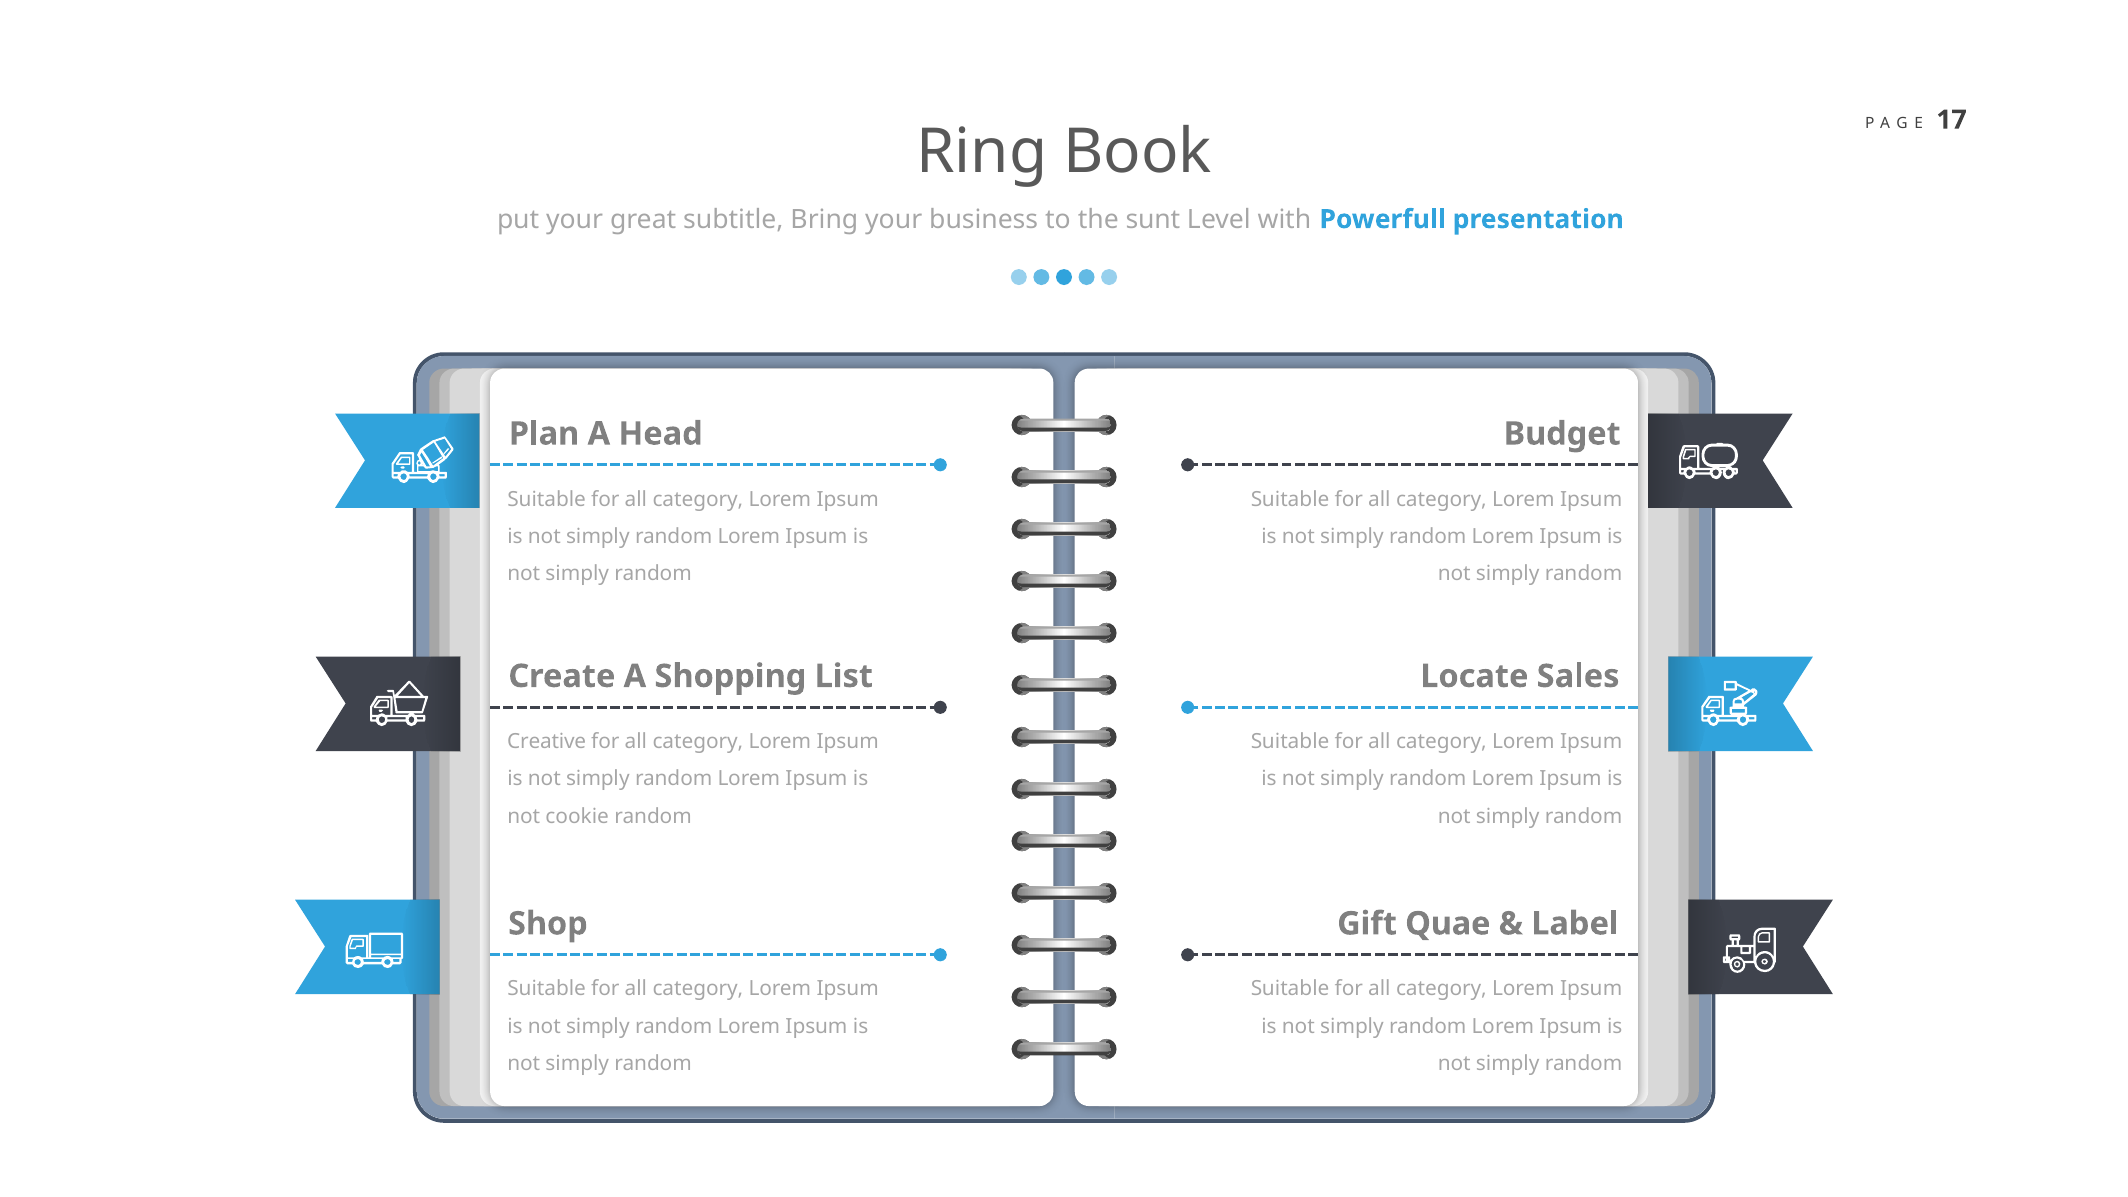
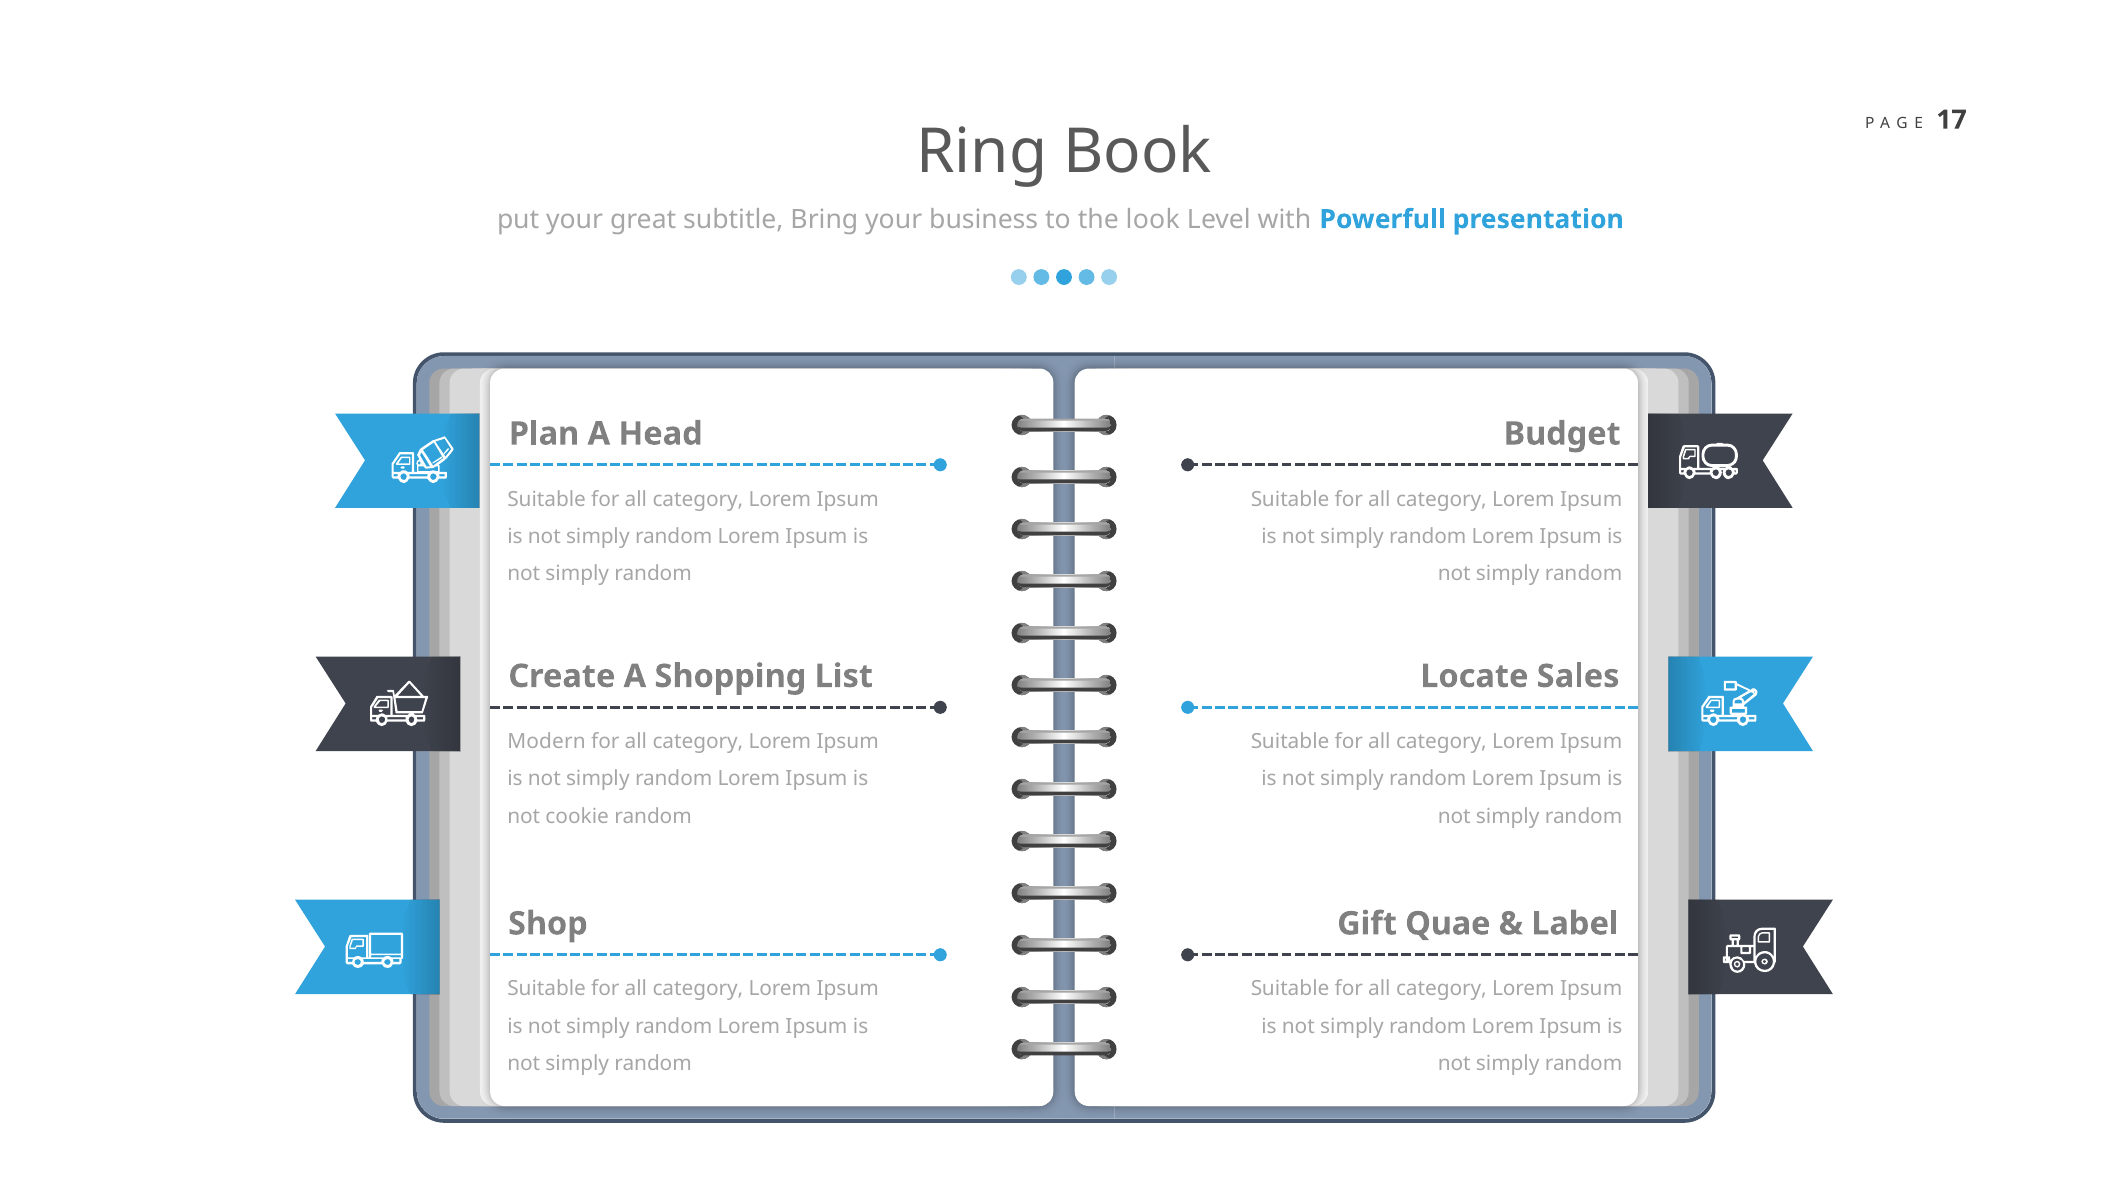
sunt: sunt -> look (1153, 219)
Creative: Creative -> Modern (547, 742)
